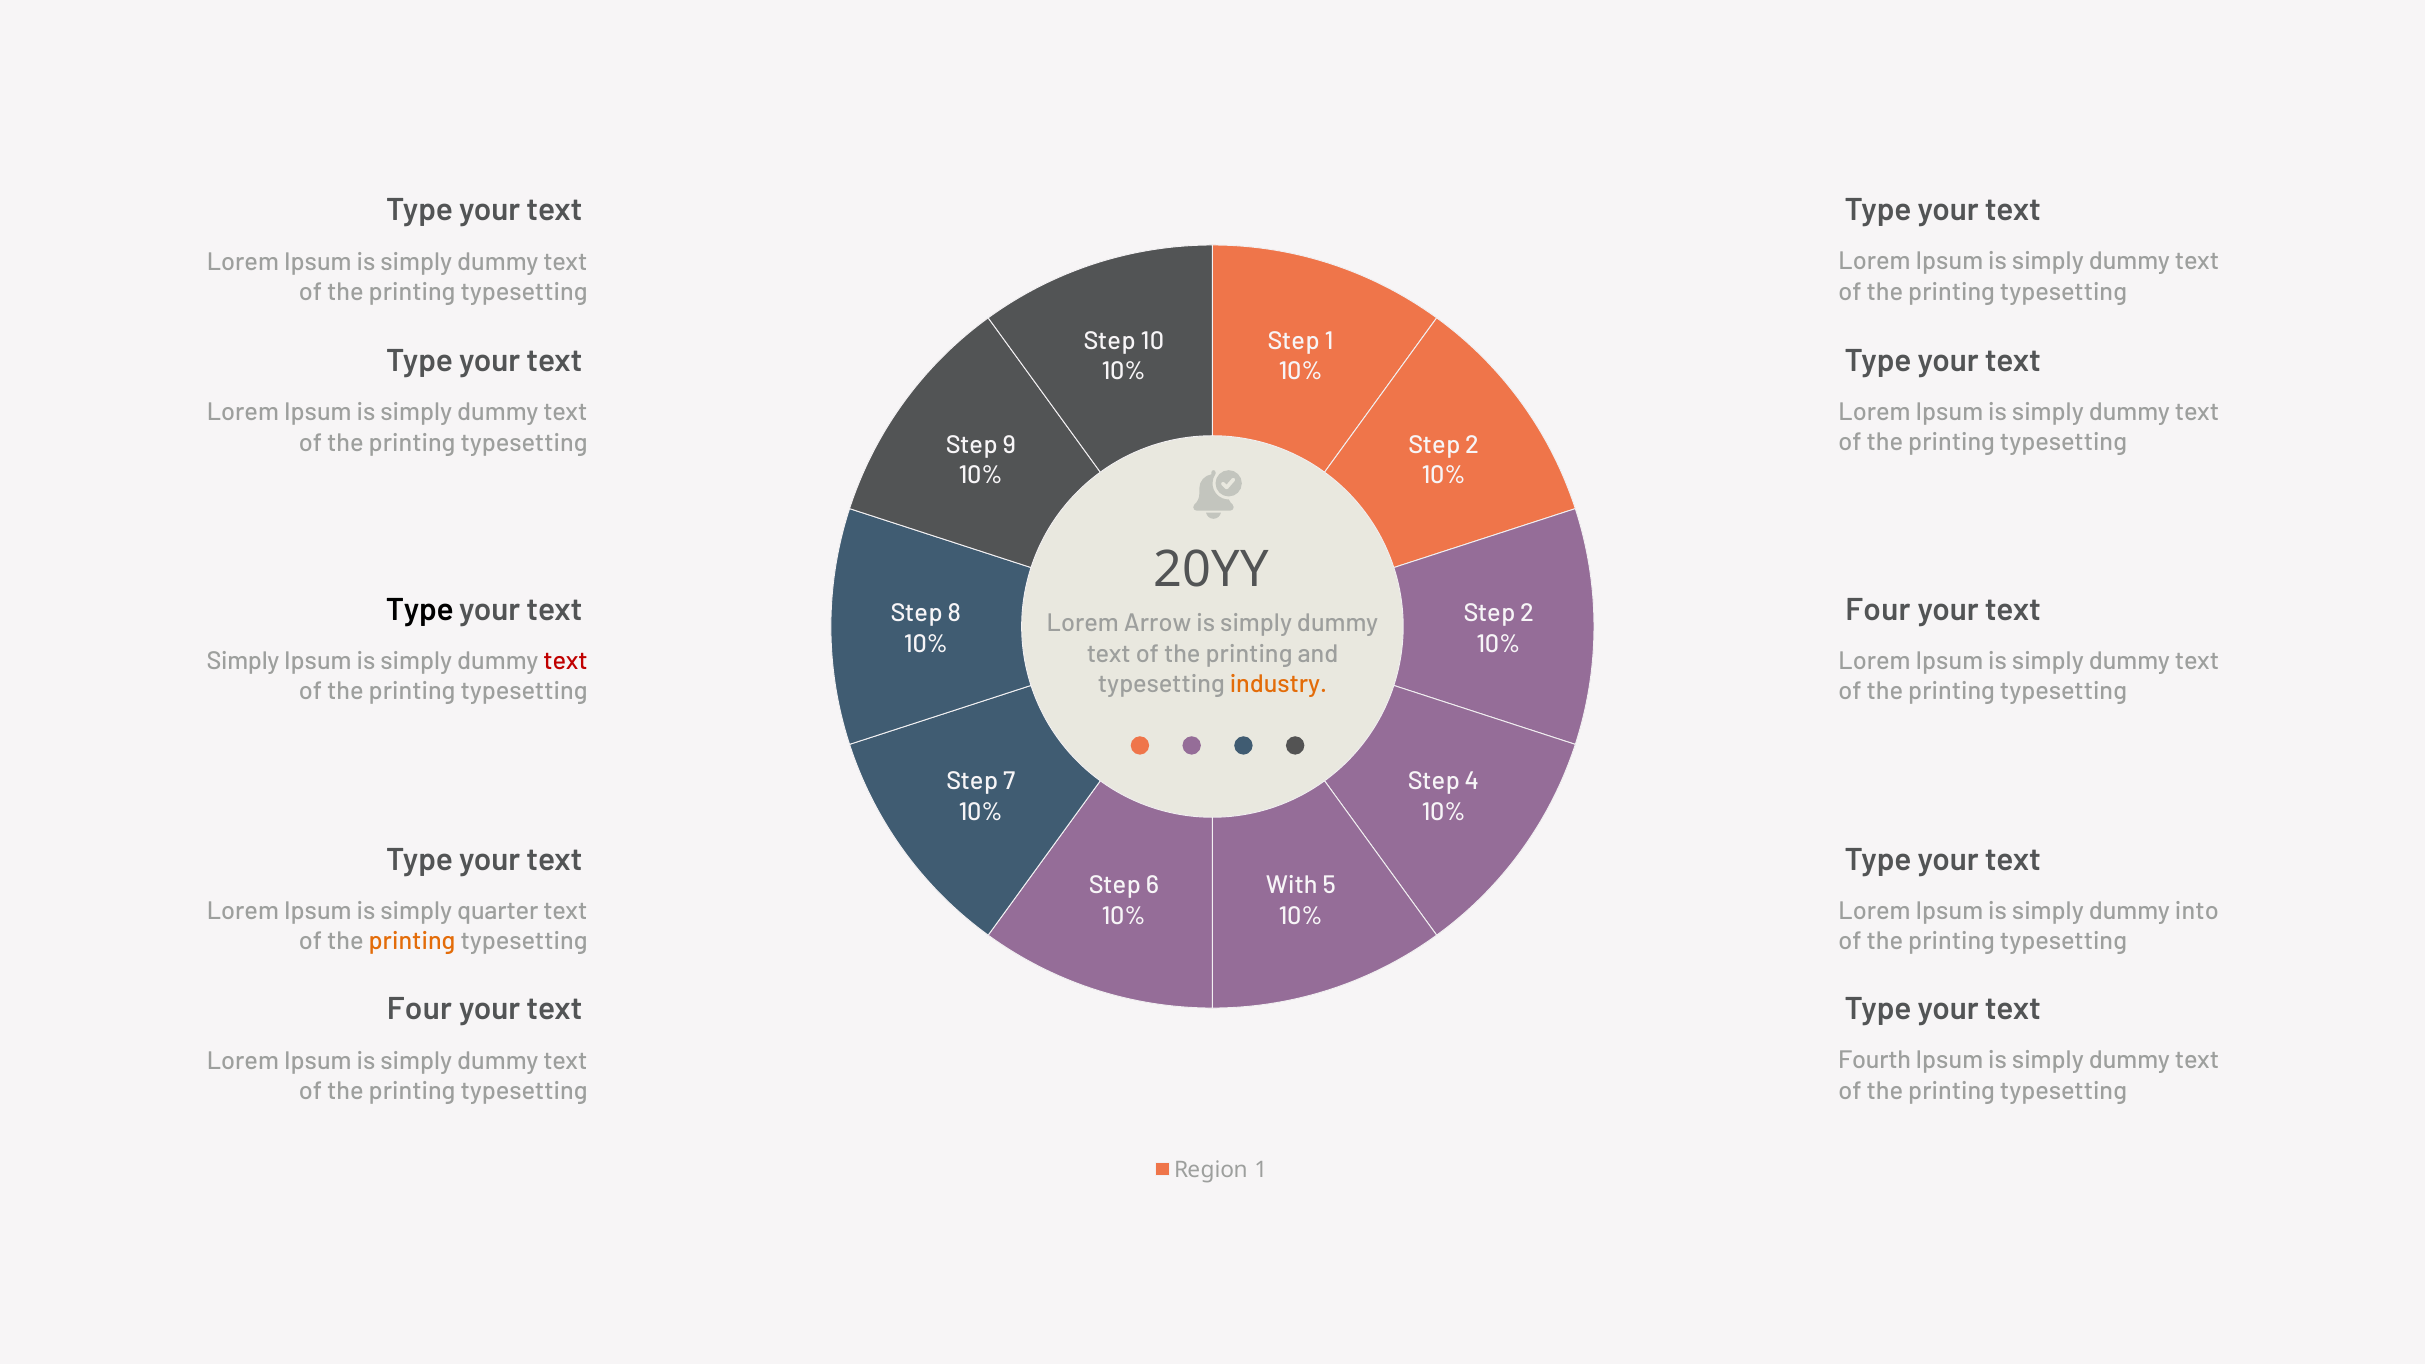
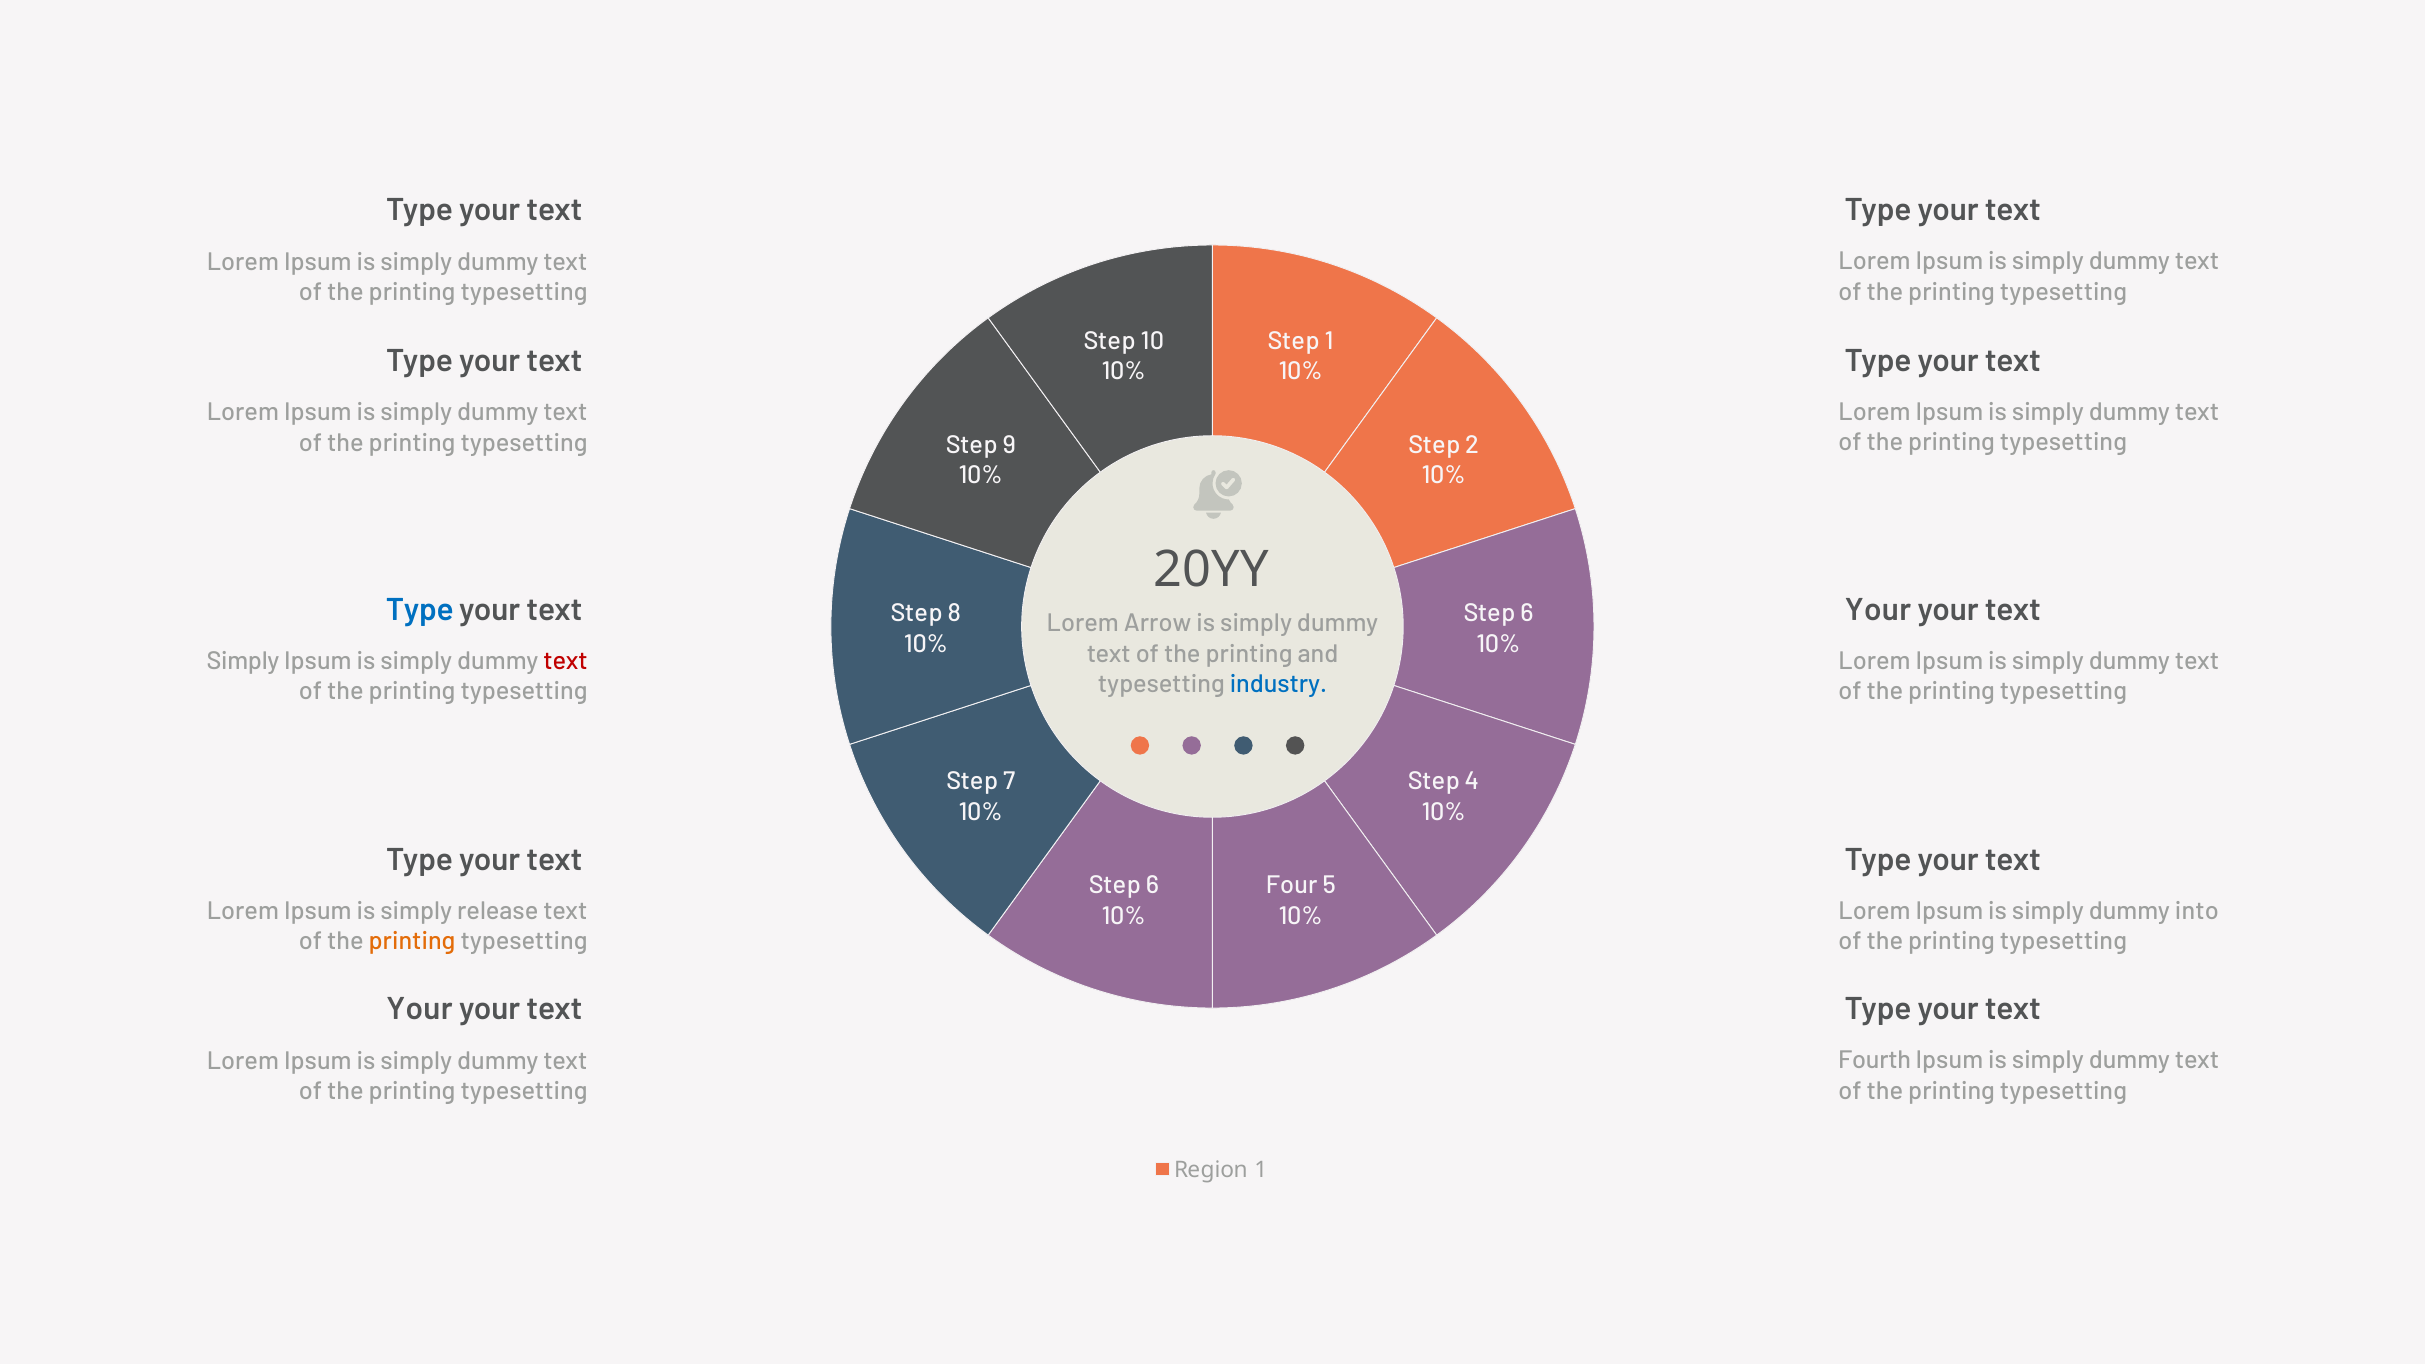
Four: Four -> Your (1878, 610)
Type colour: black -> blue (420, 610)
2: 2 -> 6 (1527, 613)
industry colour: orange -> blue (1278, 684)
With: With -> Four (1292, 886)
quarter: quarter -> release (498, 911)
Four: Four -> Your (419, 1010)
